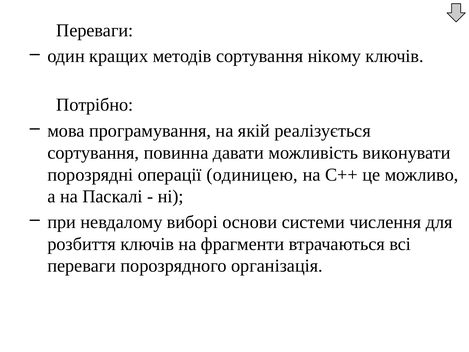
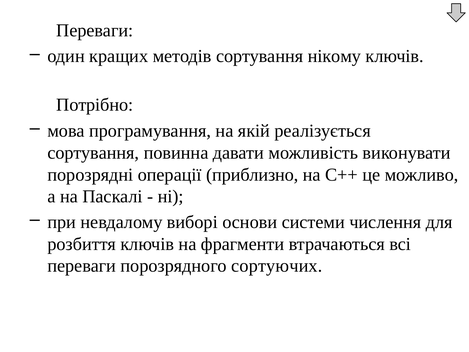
одиницею: одиницею -> приблизно (252, 175)
організація: організація -> сортуючих (277, 266)
